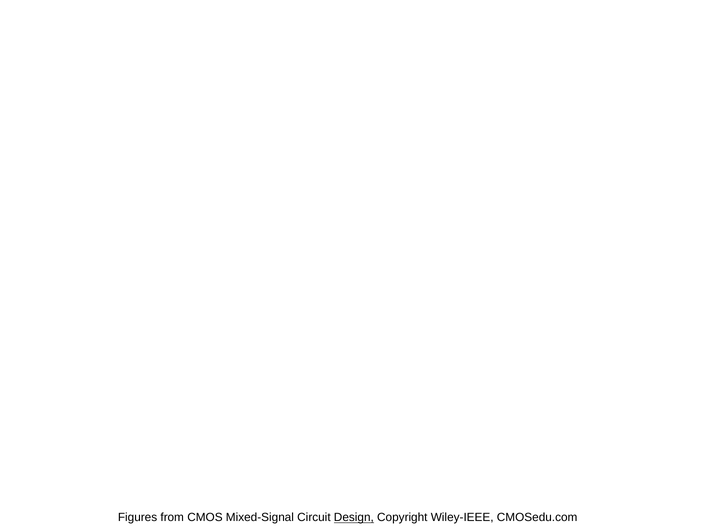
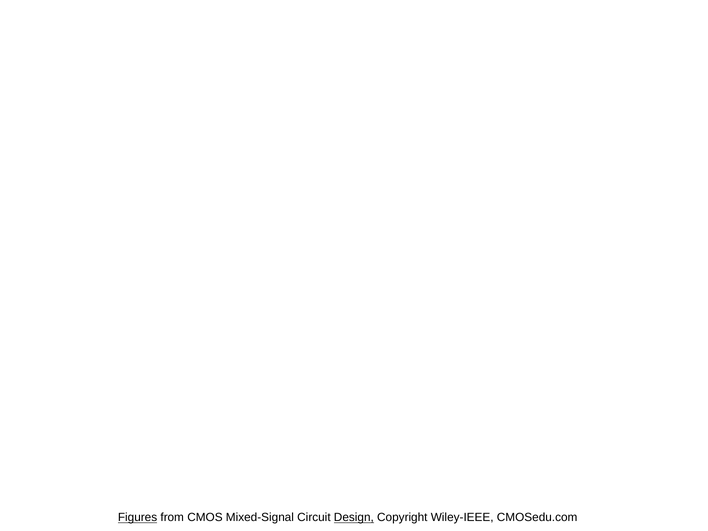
Figures underline: none -> present (138, 518)
